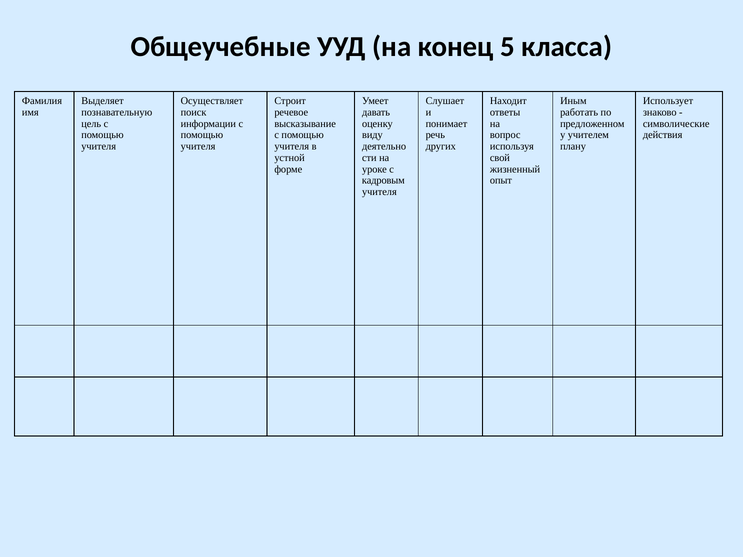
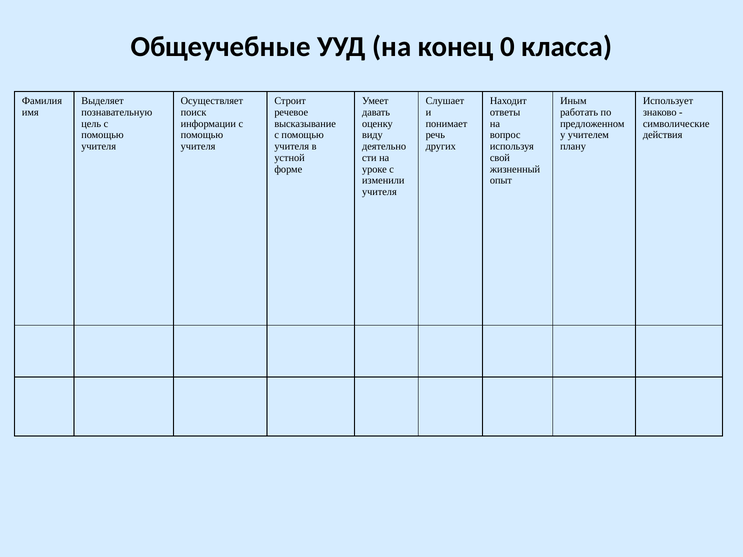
5: 5 -> 0 (508, 47)
кадровым: кадровым -> изменили (383, 181)
